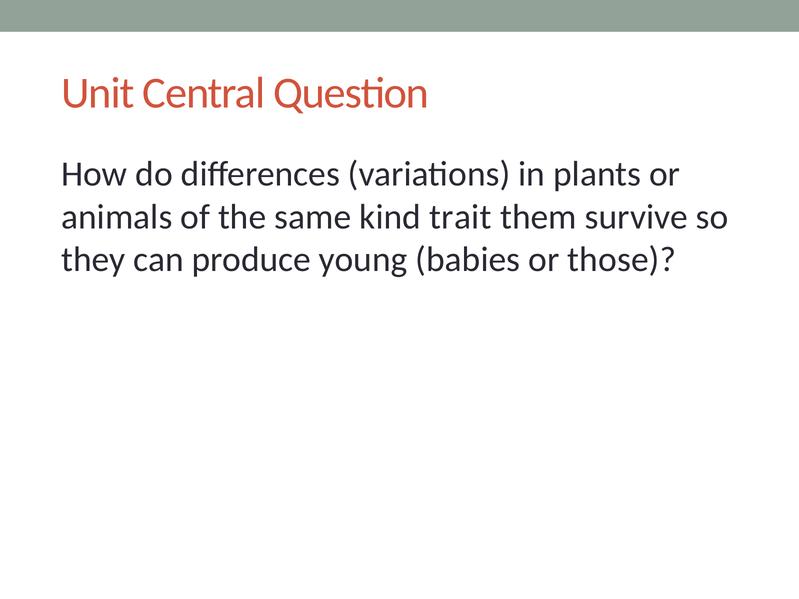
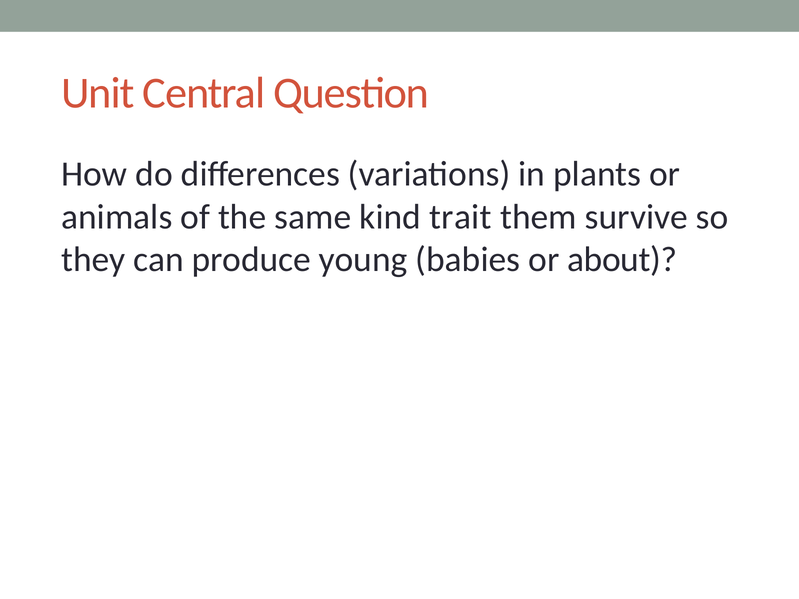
those: those -> about (622, 260)
